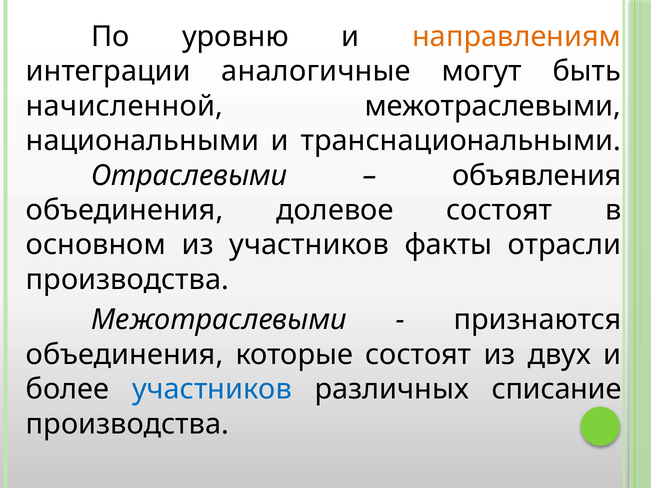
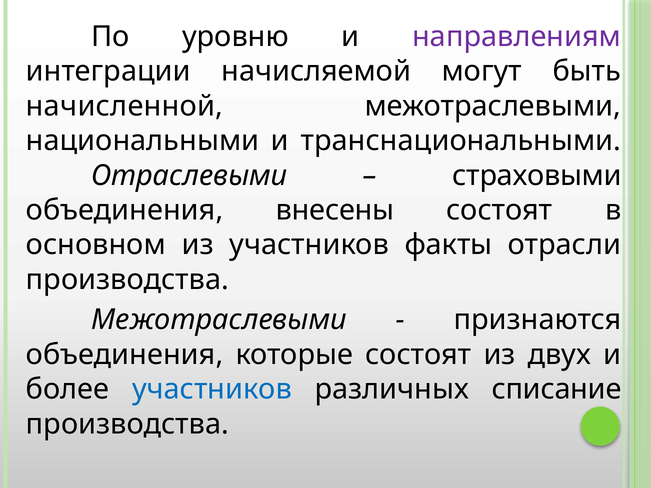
направлениям colour: orange -> purple (517, 37)
аналогичные: аналогичные -> начисляемой (316, 71)
объявления: объявления -> страховыми (537, 176)
долевое: долевое -> внесены (335, 210)
